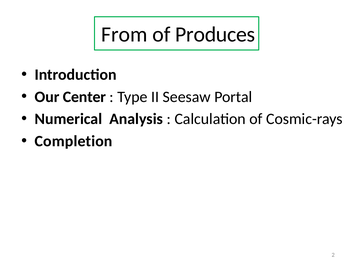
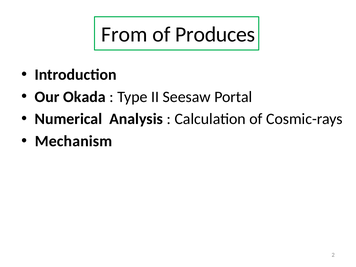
Center: Center -> Okada (84, 97)
Completion: Completion -> Mechanism (74, 141)
